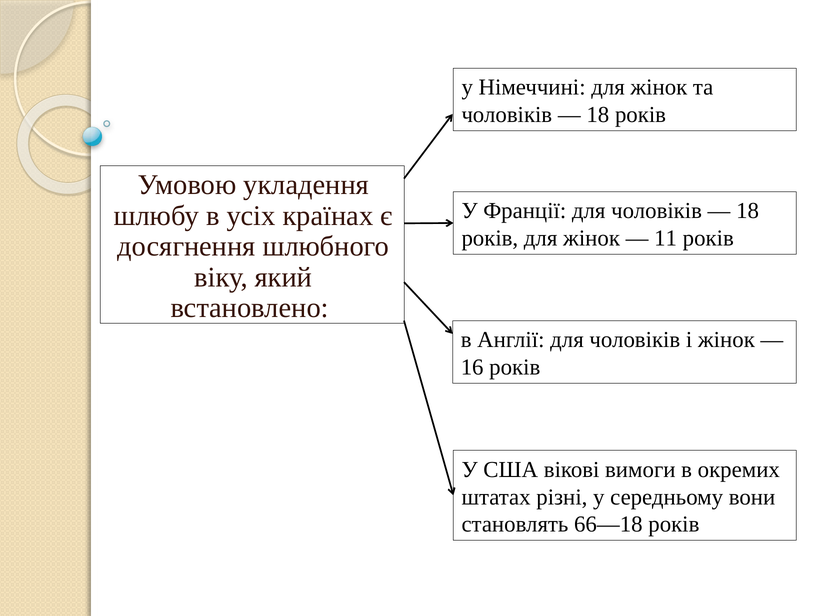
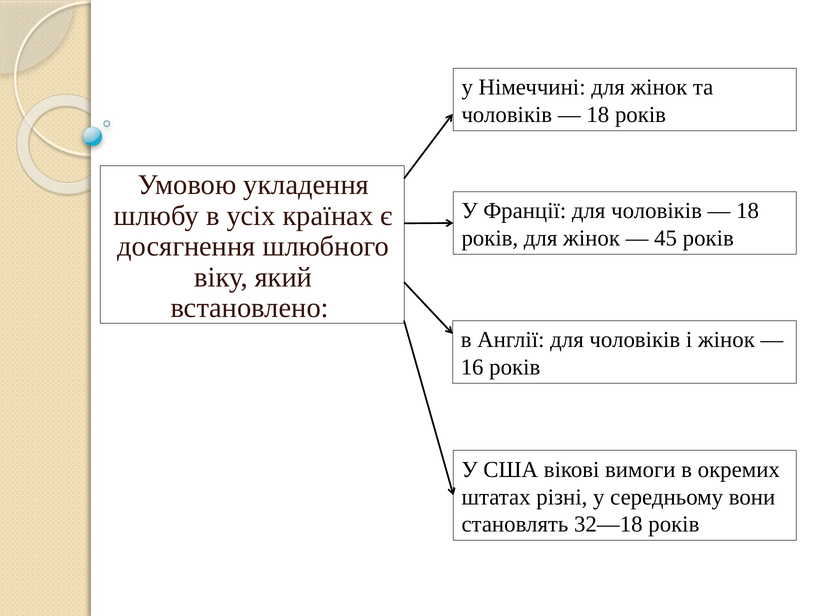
11: 11 -> 45 (666, 238)
66—18: 66—18 -> 32—18 (608, 524)
